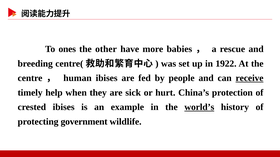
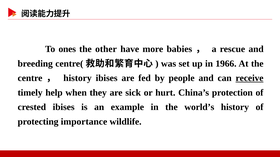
1922: 1922 -> 1966 (226, 64)
human: human -> history (78, 78)
world’s underline: present -> none (199, 107)
government: government -> importance (84, 122)
